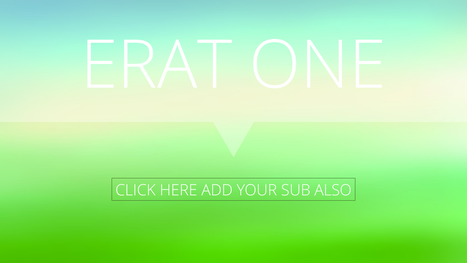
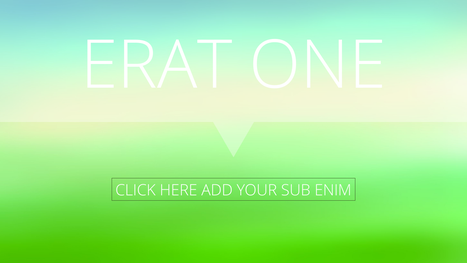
ALSO: ALSO -> ENIM (333, 190)
